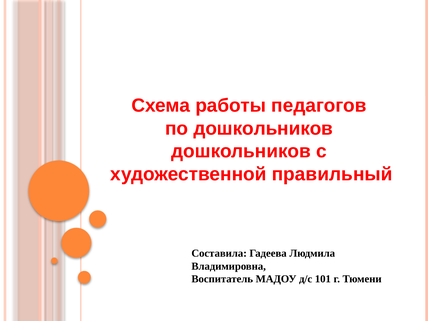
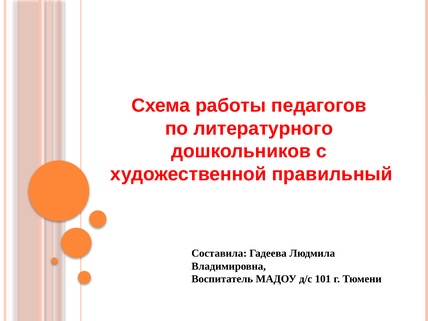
по дошкольников: дошкольников -> литературного (263, 128)
